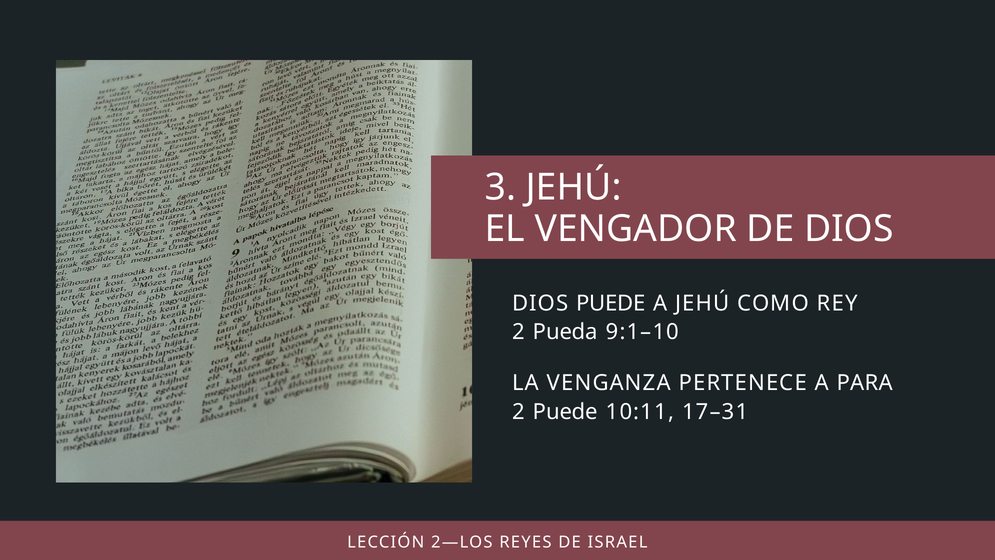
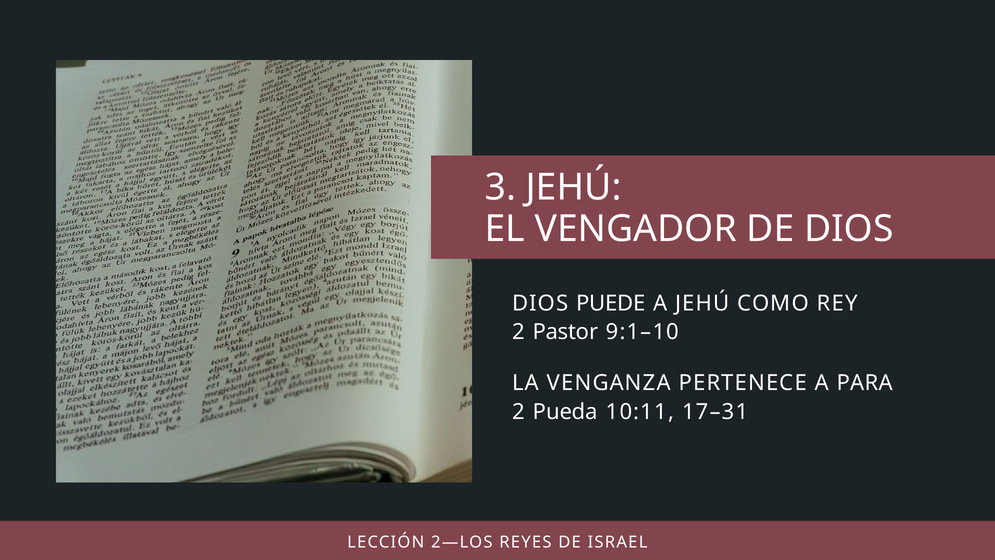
Pueda: Pueda -> Pastor (565, 332)
2 Puede: Puede -> Pueda (565, 412)
